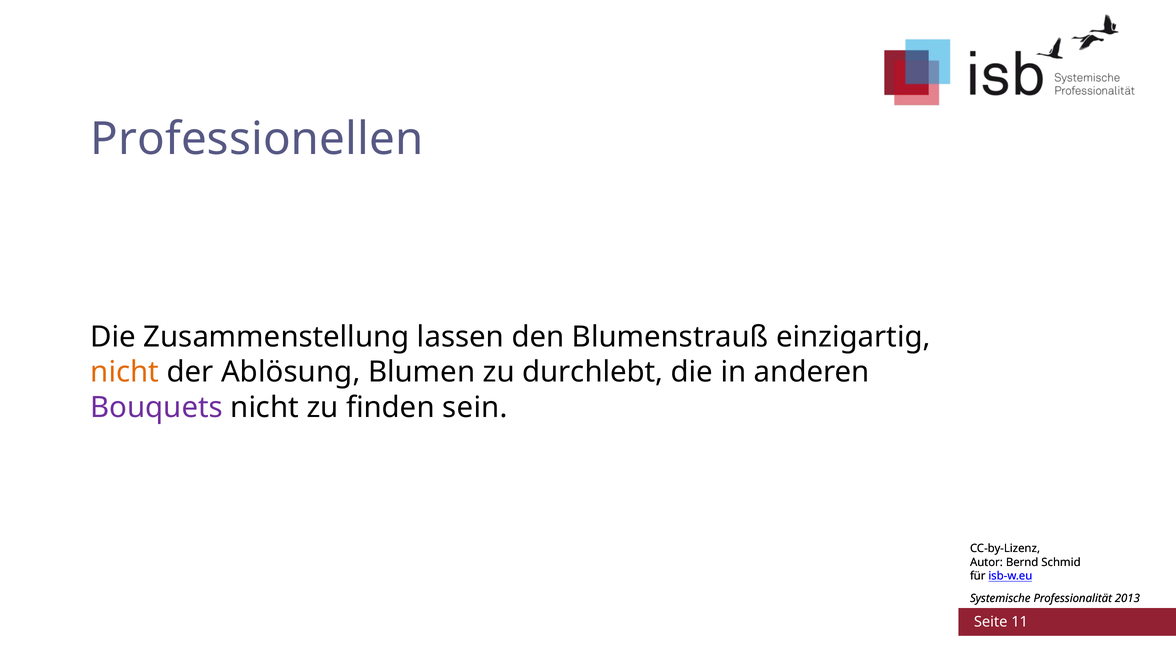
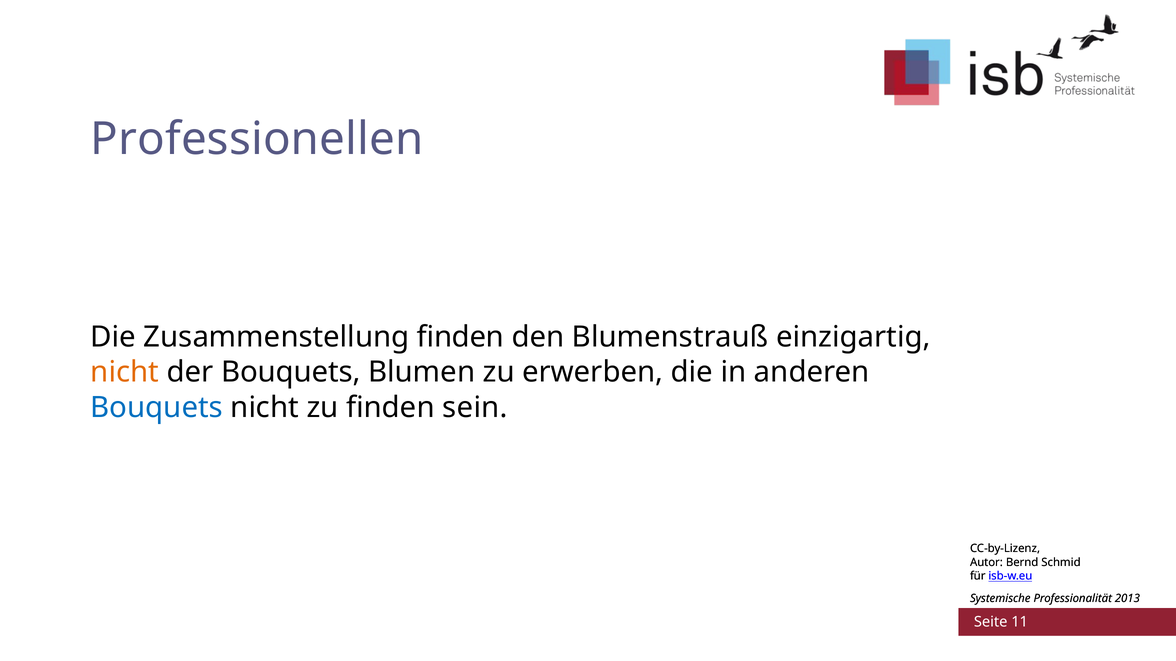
Zusammenstellung lassen: lassen -> finden (461, 337)
der Ablösung: Ablösung -> Bouquets (291, 372)
durchlebt: durchlebt -> erwerben (593, 372)
Bouquets colour: purple -> blue (157, 408)
